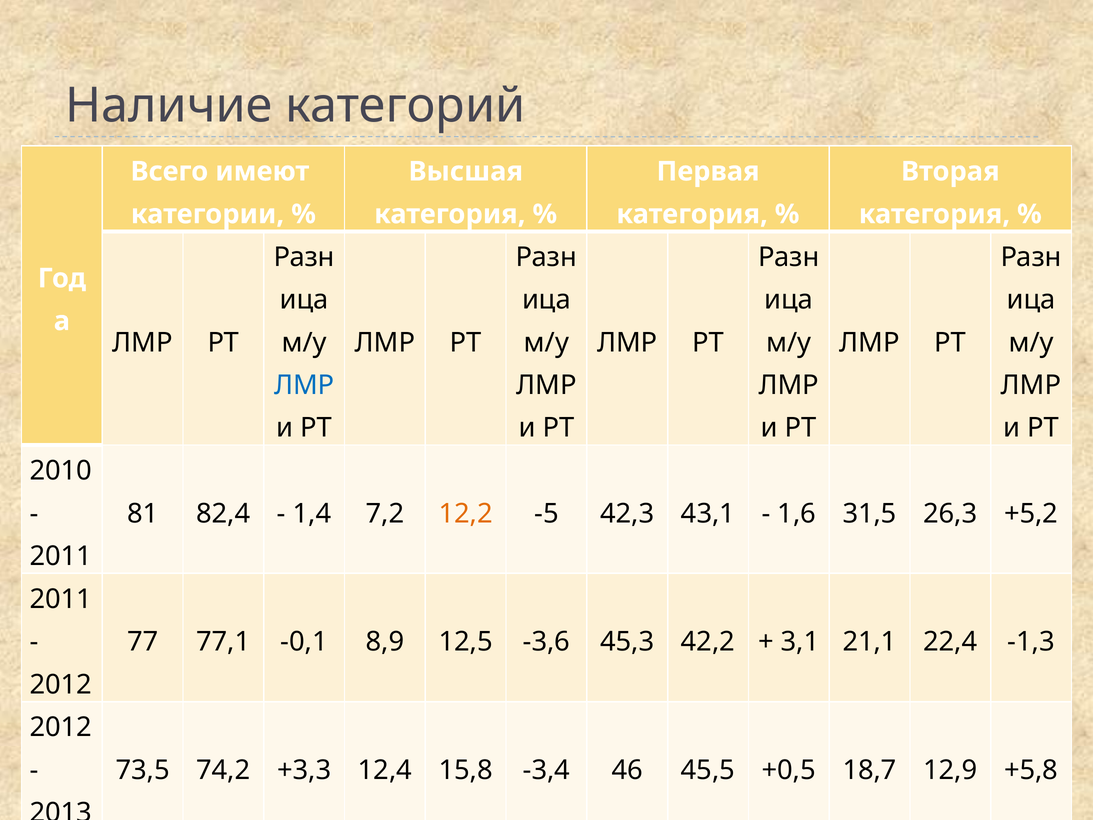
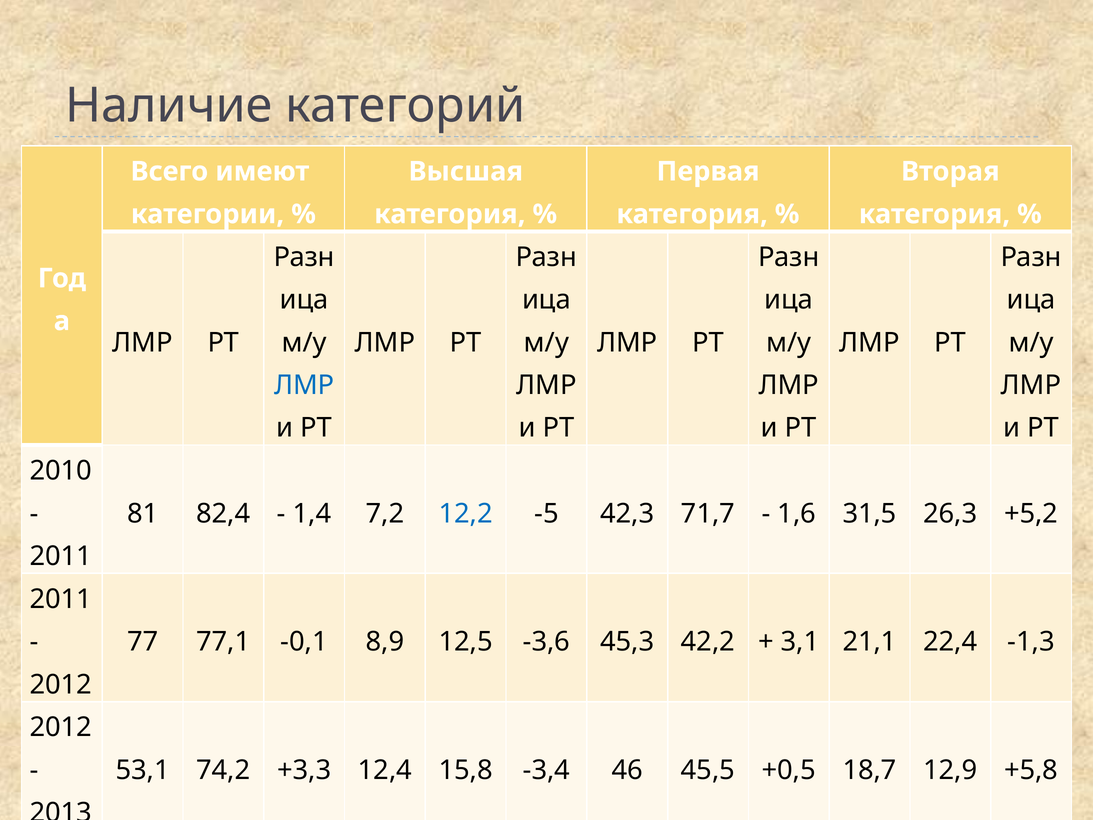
12,2 colour: orange -> blue (466, 513)
43,1: 43,1 -> 71,7 (708, 513)
73,5: 73,5 -> 53,1 (143, 770)
